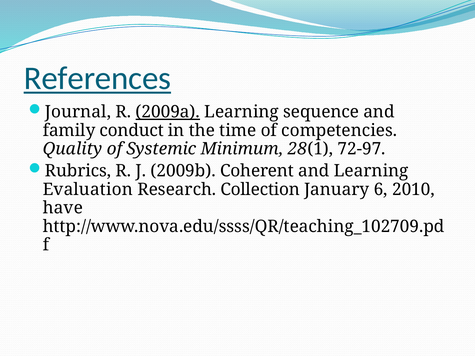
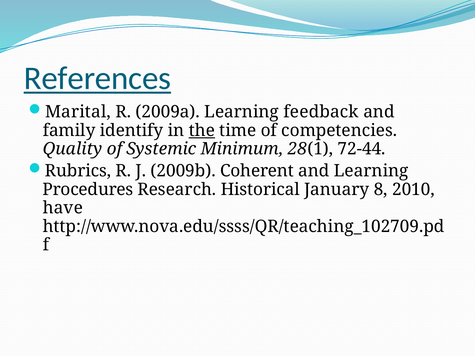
Journal: Journal -> Marital (78, 112)
2009a underline: present -> none (168, 112)
sequence: sequence -> feedback (321, 112)
conduct: conduct -> identify (132, 131)
the underline: none -> present (202, 131)
72-97: 72-97 -> 72-44 (362, 149)
Evaluation: Evaluation -> Procedures (88, 190)
Collection: Collection -> Historical (260, 190)
6: 6 -> 8 (381, 190)
